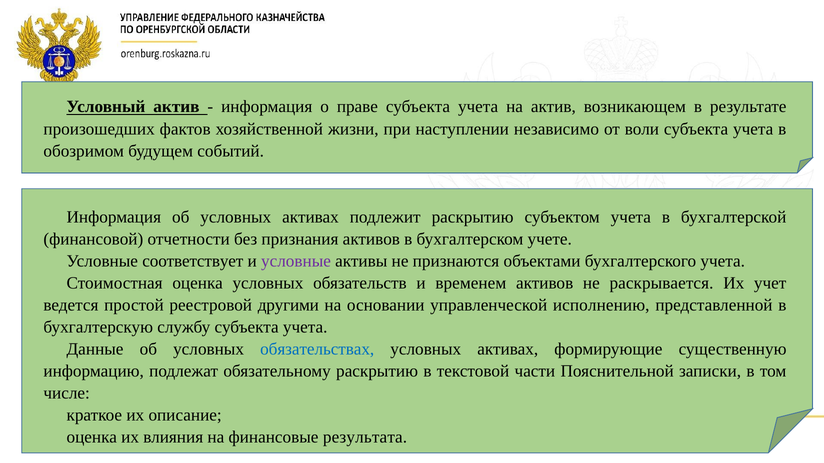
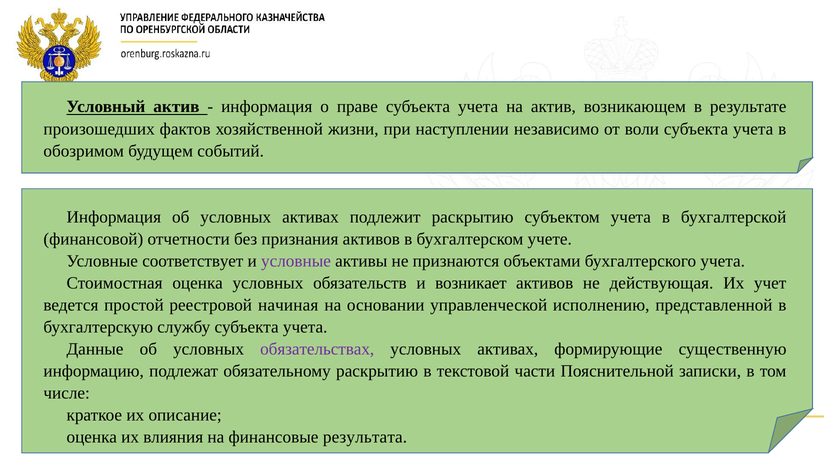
временем: временем -> возникает (471, 283)
раскрывается: раскрывается -> действующая (661, 283)
другими: другими -> начиная (288, 305)
обязательствах colour: blue -> purple (317, 349)
